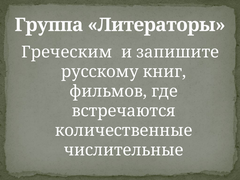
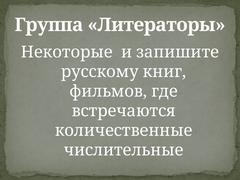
Греческим: Греческим -> Некоторые (67, 52)
